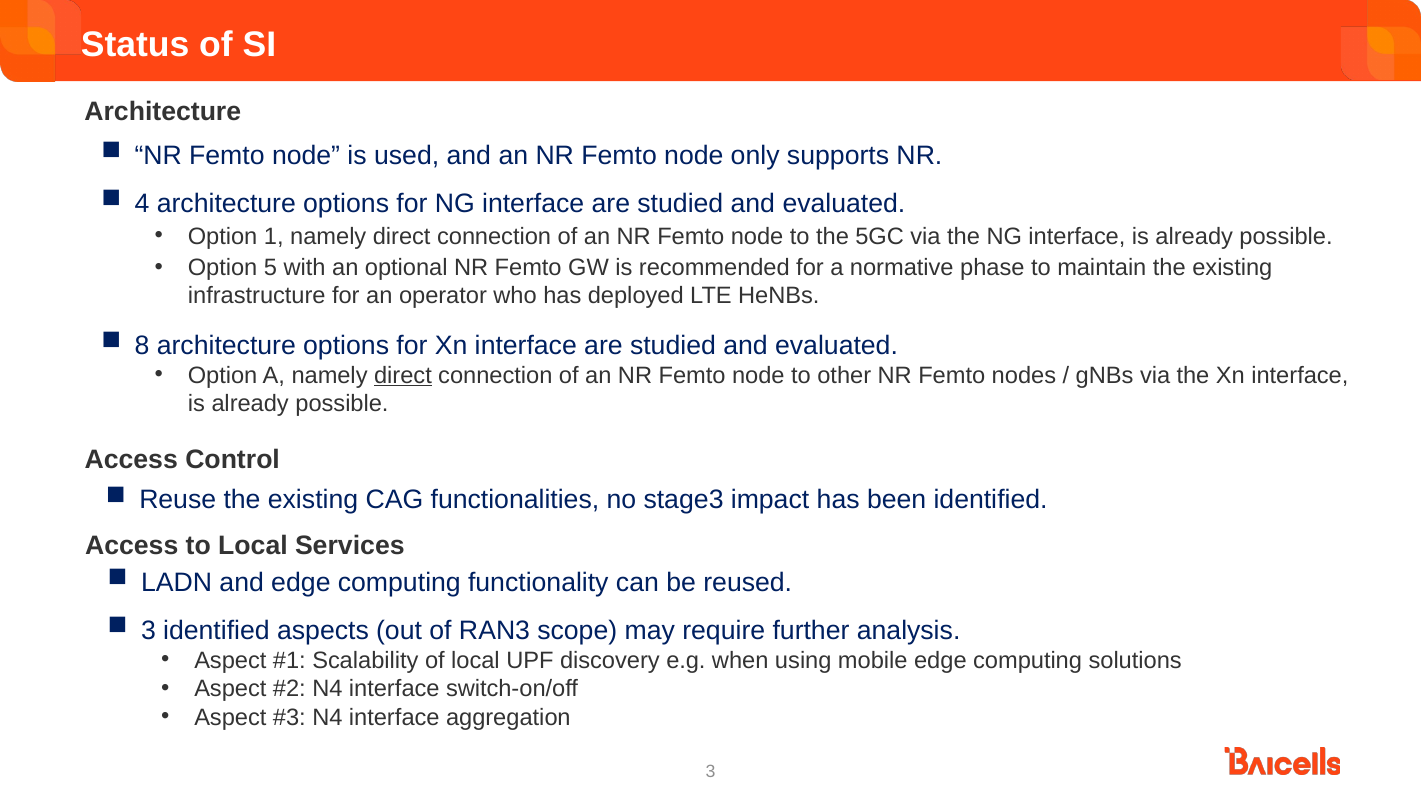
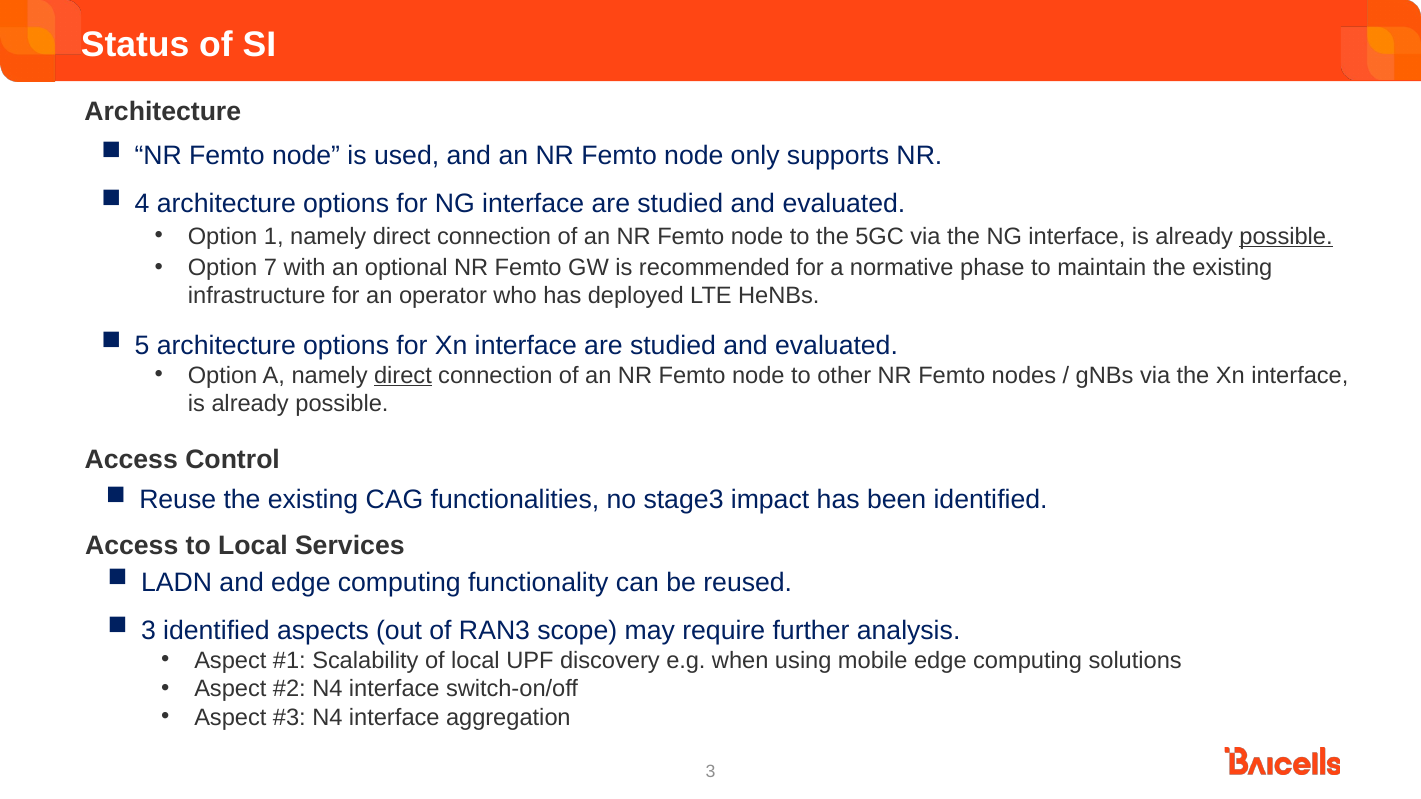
possible underline: none -> present (1286, 237)
5: 5 -> 7 (270, 268)
8: 8 -> 5 (142, 346)
